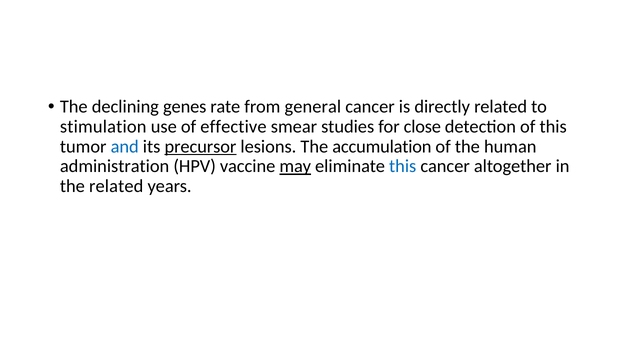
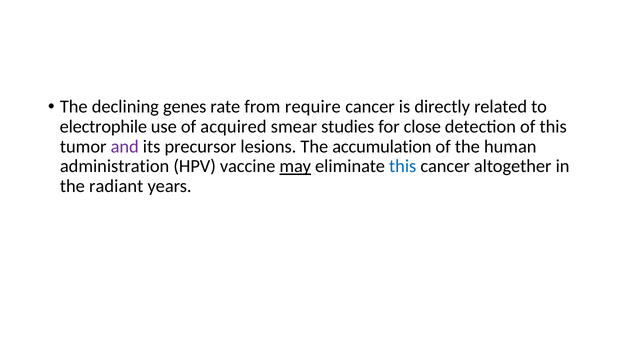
general: general -> require (313, 107)
stimulation: stimulation -> electrophile (103, 127)
effective: effective -> acquired (233, 127)
and colour: blue -> purple (125, 146)
precursor underline: present -> none (200, 146)
the related: related -> radiant (116, 186)
